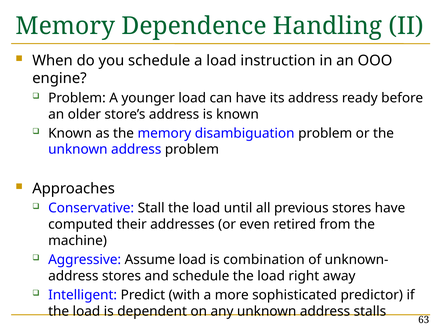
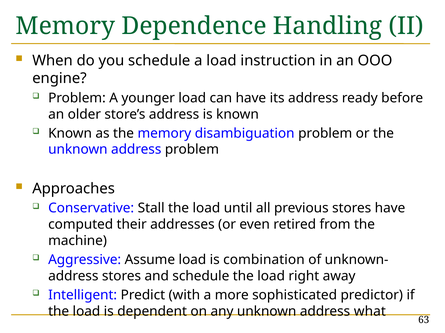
stalls: stalls -> what (370, 312)
